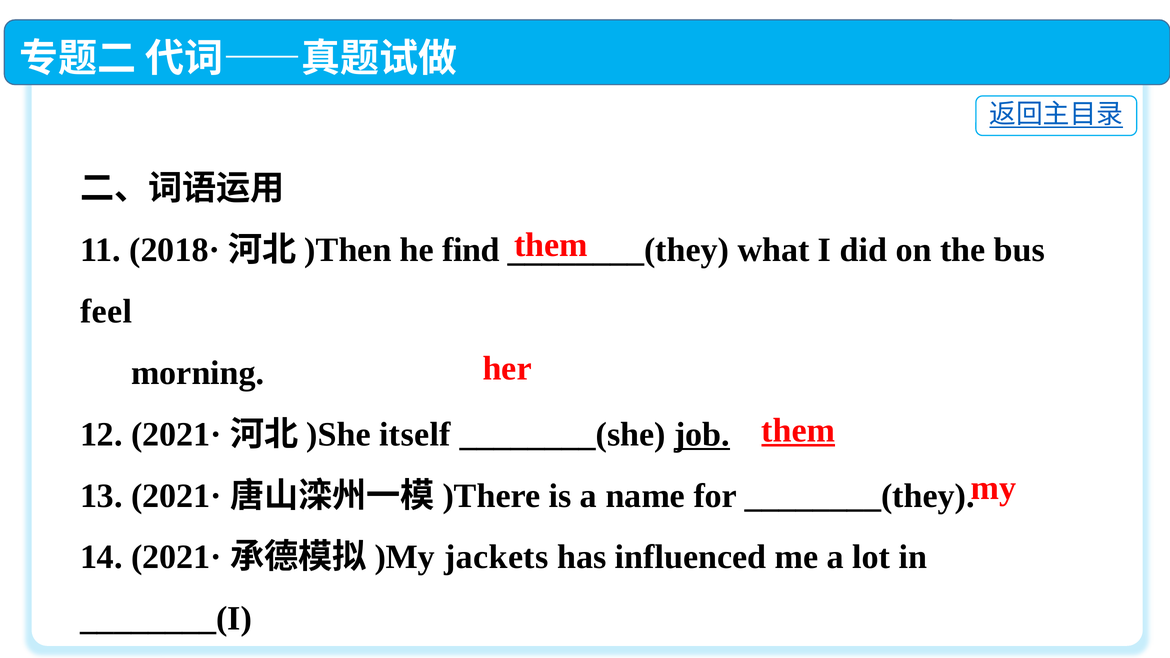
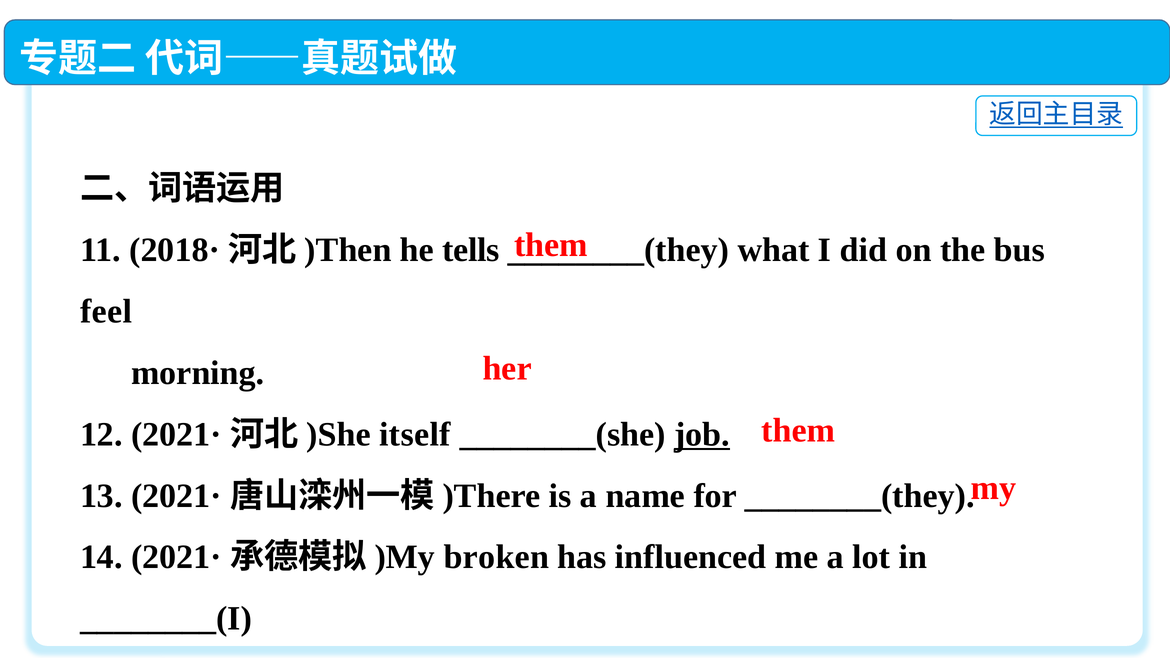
find: find -> tells (471, 250)
them underline: present -> none (798, 431)
jackets: jackets -> broken (496, 557)
